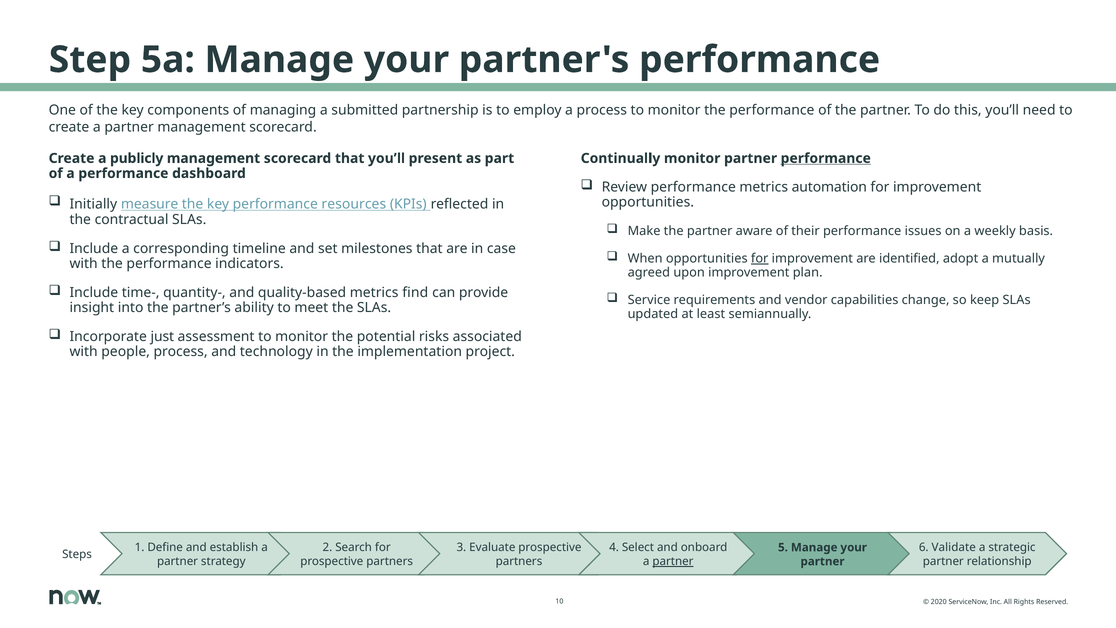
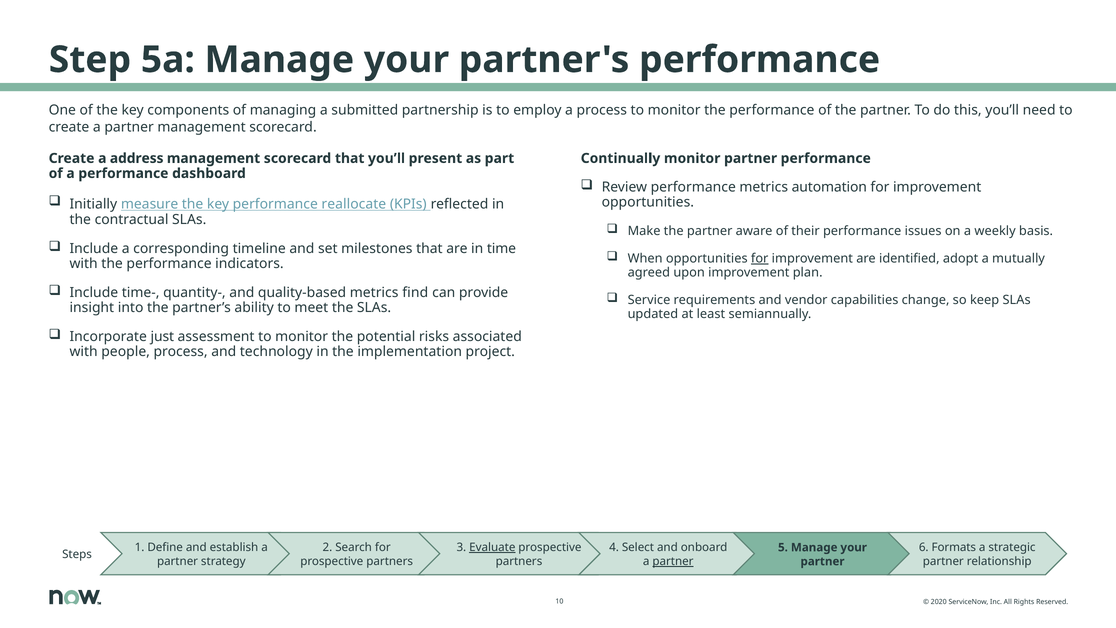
publicly: publicly -> address (137, 158)
performance underline: present -> none (826, 158)
resources: resources -> reallocate (354, 204)
case: case -> time (501, 248)
Evaluate underline: none -> present (492, 547)
Validate: Validate -> Formats (954, 547)
